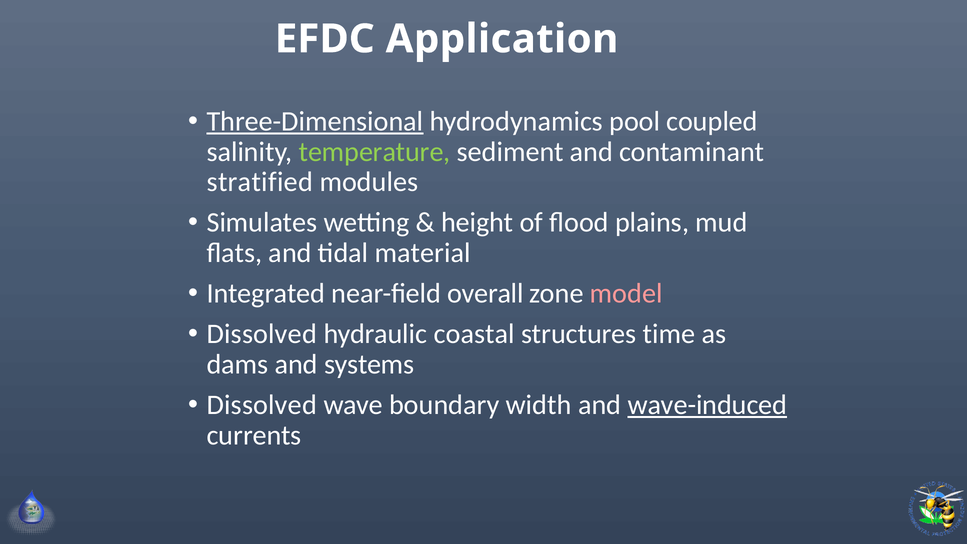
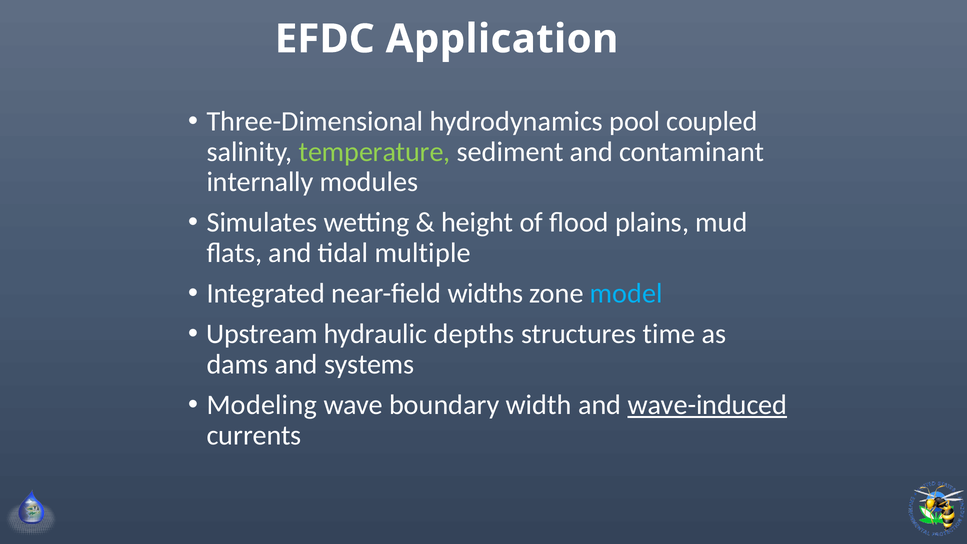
Three-Dimensional underline: present -> none (315, 121)
stratified: stratified -> internally (260, 182)
material: material -> multiple (423, 253)
overall: overall -> widths (485, 293)
model colour: pink -> light blue (626, 293)
Dissolved: Dissolved -> Upstream (262, 334)
coastal: coastal -> depths (474, 334)
Dissolved: Dissolved -> Modeling (262, 405)
